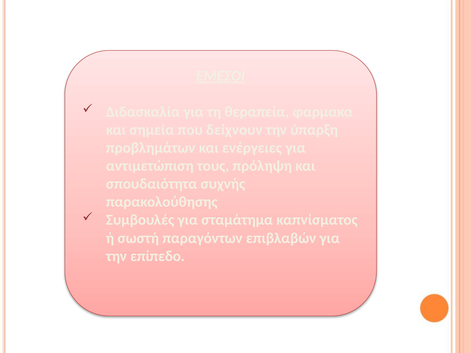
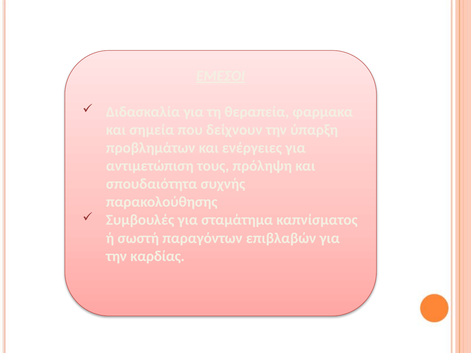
επίπεδο: επίπεδο -> καρδίας (157, 256)
